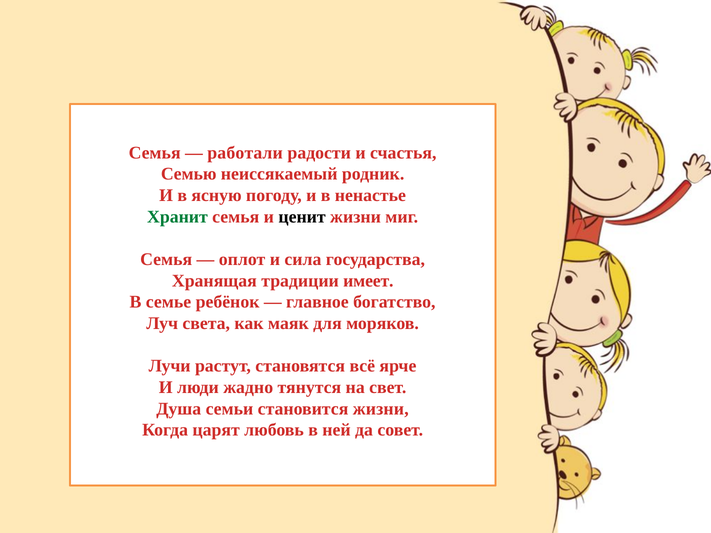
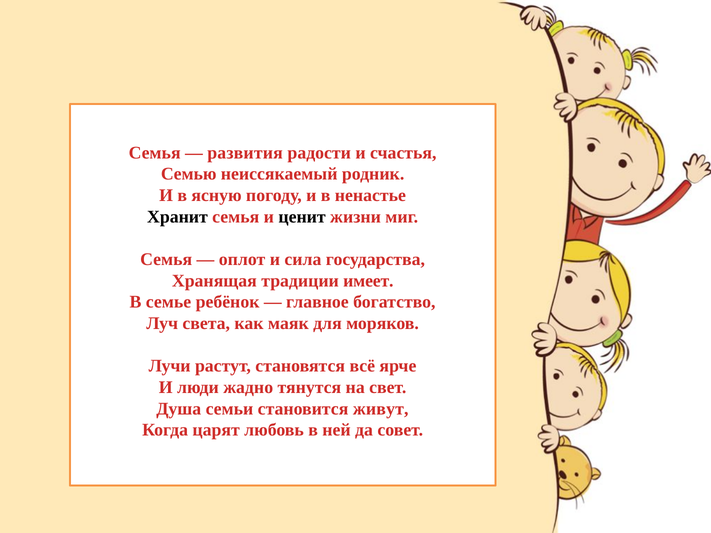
работали: работали -> развития (245, 153)
Хранит colour: green -> black (177, 217)
становится жизни: жизни -> живут (381, 409)
